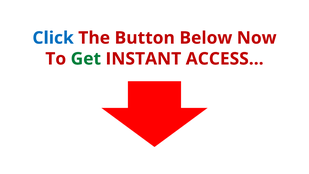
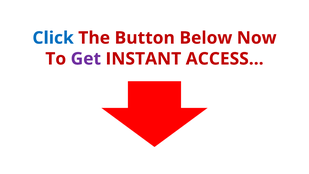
Get colour: green -> purple (86, 59)
